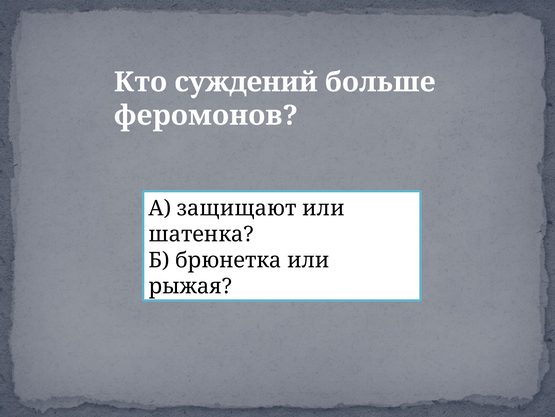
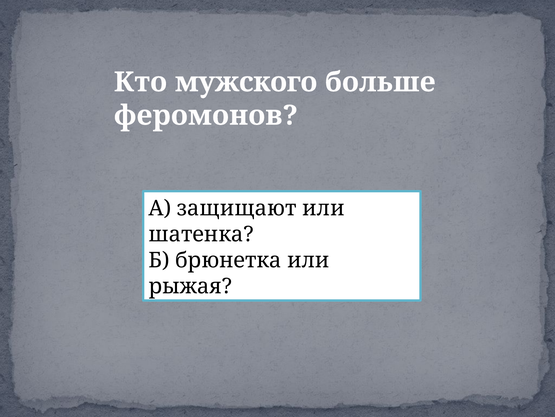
суждений: суждений -> мужского (246, 82)
